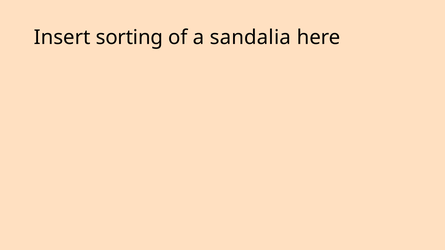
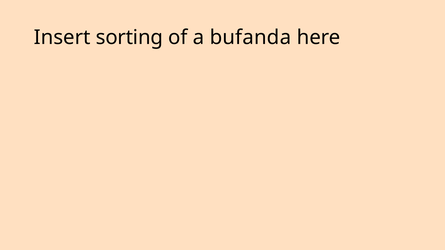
sandalia: sandalia -> bufanda (250, 37)
